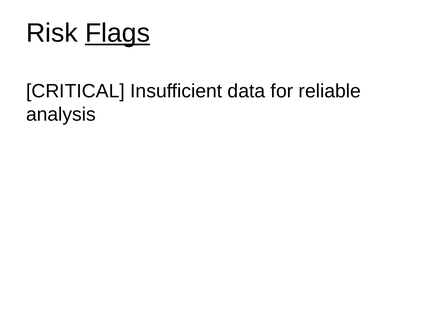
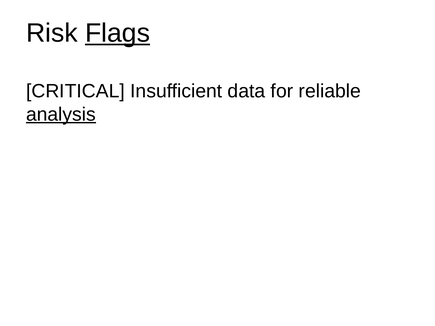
analysis underline: none -> present (61, 114)
